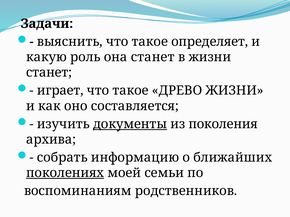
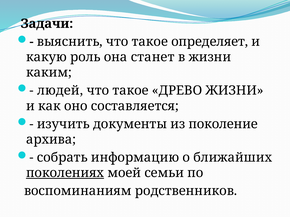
станет: станет -> каким (49, 73)
играет: играет -> людей (60, 91)
документы underline: present -> none (130, 124)
поколения: поколения -> поколение (223, 124)
